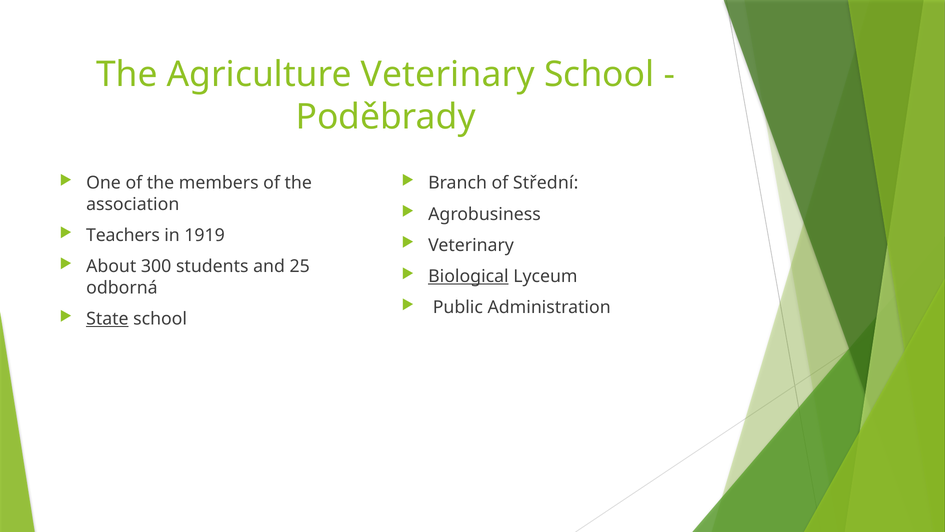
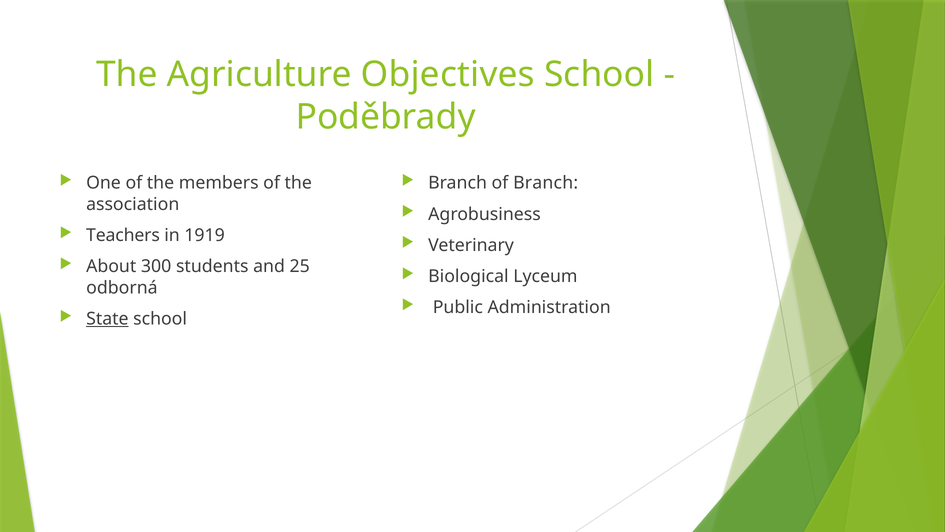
Agriculture Veterinary: Veterinary -> Objectives (448, 75)
of Střední: Střední -> Branch (546, 183)
Biological underline: present -> none (468, 276)
